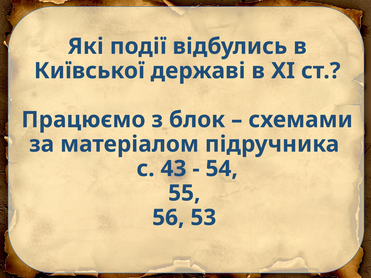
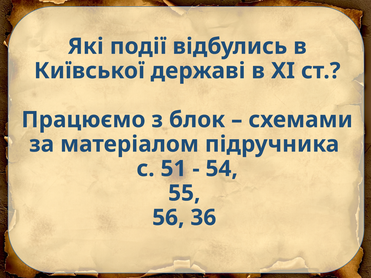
43: 43 -> 51 (173, 169)
53: 53 -> 36 (203, 218)
